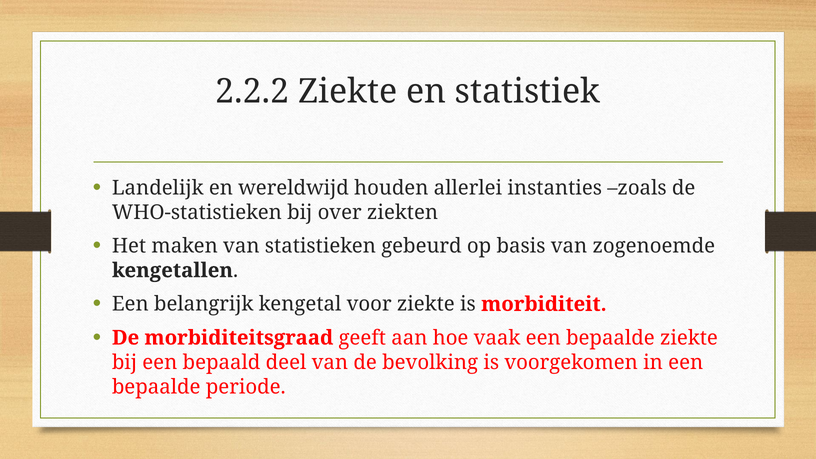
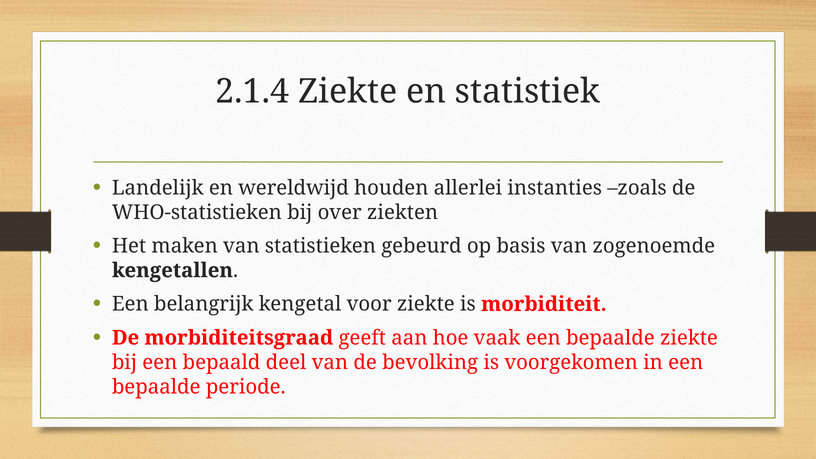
2.2.2: 2.2.2 -> 2.1.4 (252, 92)
